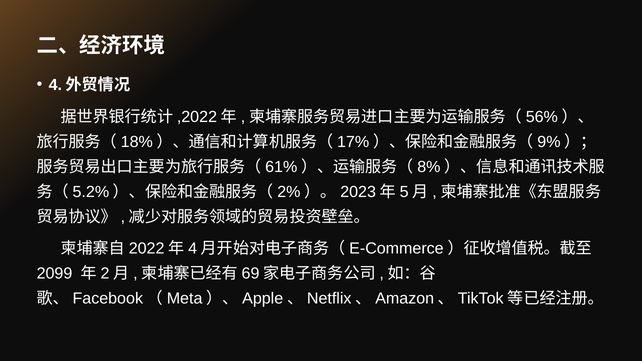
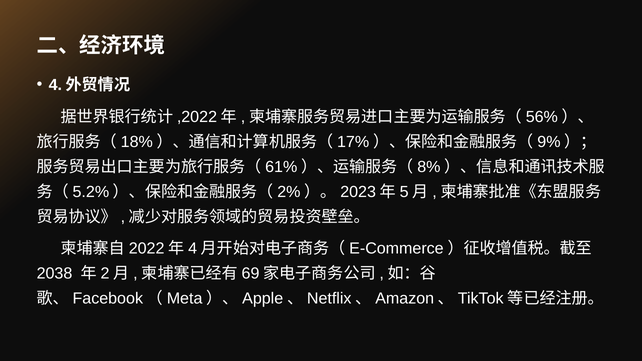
2099: 2099 -> 2038 (54, 274)
